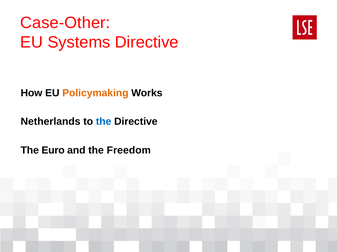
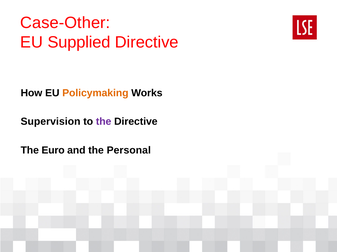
Systems: Systems -> Supplied (79, 42)
Netherlands: Netherlands -> Supervision (51, 122)
the colour: blue -> purple (104, 122)
Freedom: Freedom -> Personal (129, 151)
